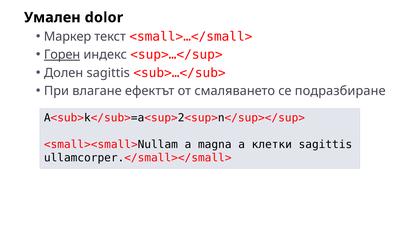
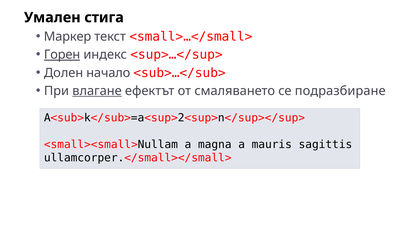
dolor: dolor -> стига (104, 18)
Долен sagittis: sagittis -> начало (108, 73)
влагане underline: none -> present (97, 91)
клетки: клетки -> mauris (272, 145)
